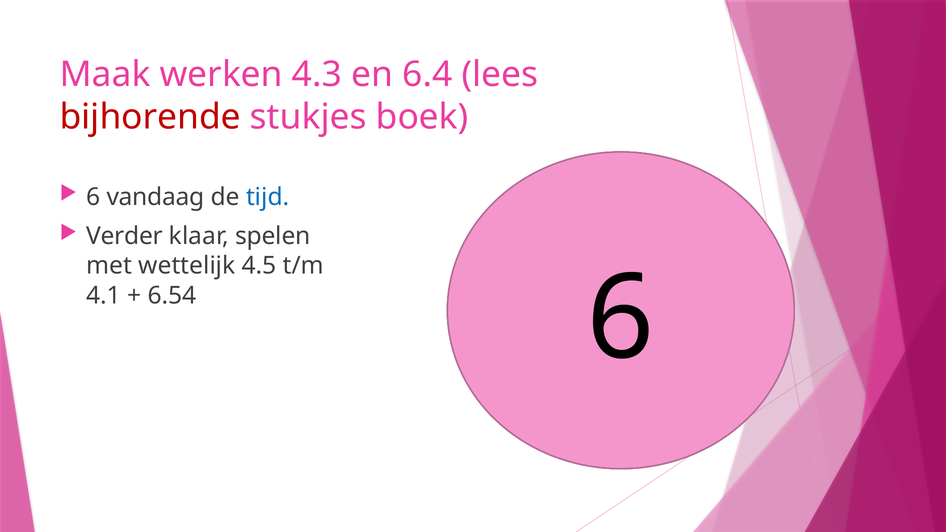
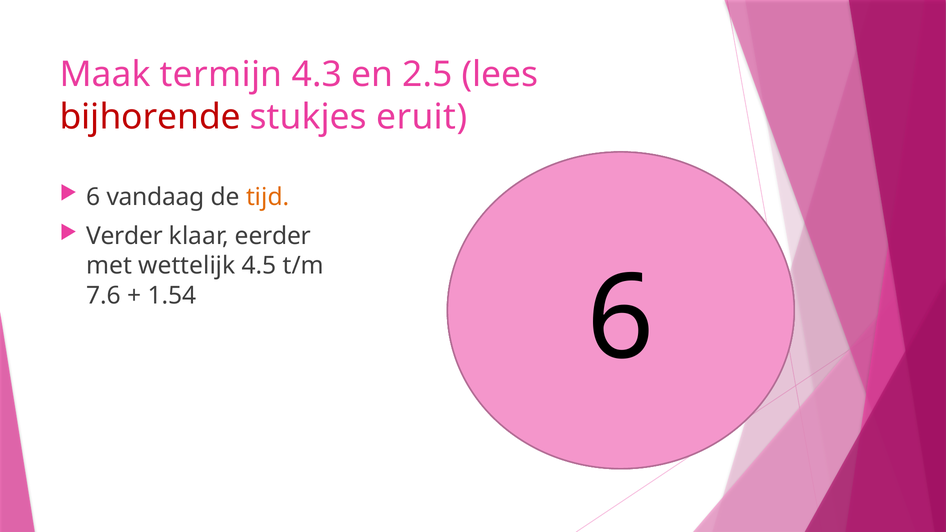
werken: werken -> termijn (221, 75)
6.4: 6.4 -> 2.5 (427, 75)
boek: boek -> eruit (422, 117)
tijd colour: blue -> orange (268, 197)
spelen: spelen -> eerder (273, 236)
4.1: 4.1 -> 7.6 (104, 295)
6.54: 6.54 -> 1.54 (172, 295)
